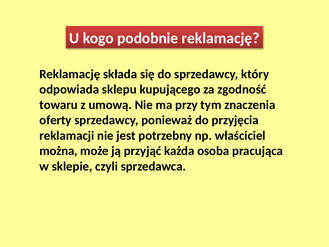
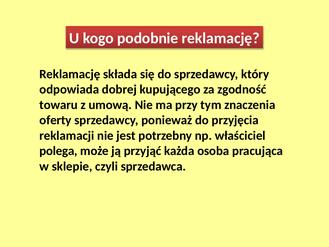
sklepu: sklepu -> dobrej (119, 89)
można: można -> polega (58, 151)
